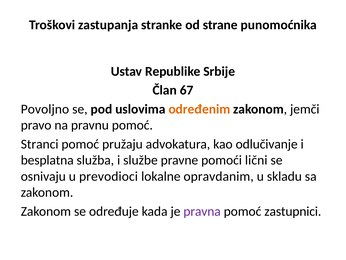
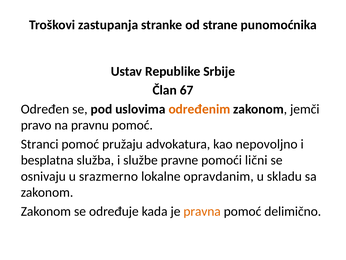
Povoljno: Povoljno -> Određen (45, 109)
odlučivanje: odlučivanje -> nepovoljno (267, 144)
prevodioci: prevodioci -> srazmerno (108, 176)
pravna colour: purple -> orange (202, 211)
zastupnici: zastupnici -> delimično (293, 211)
